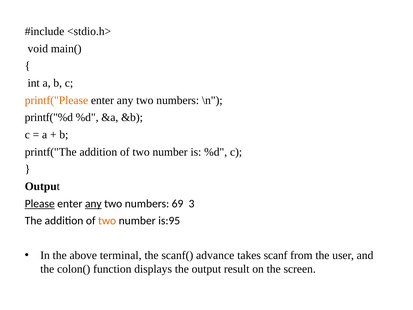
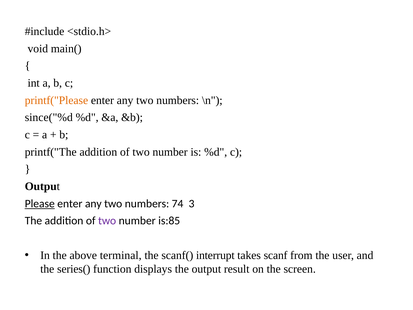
printf("%d: printf("%d -> since("%d (49, 117)
any underline: present -> none (93, 203)
69: 69 -> 74 (178, 203)
two colour: orange -> purple (107, 221)
is:95: is:95 -> is:85 (169, 221)
advance: advance -> interrupt (215, 255)
colon(: colon( -> series( (74, 269)
